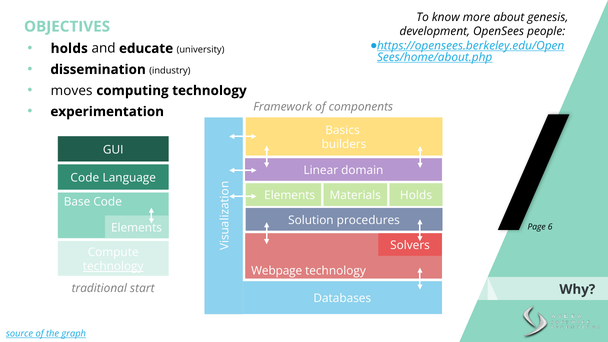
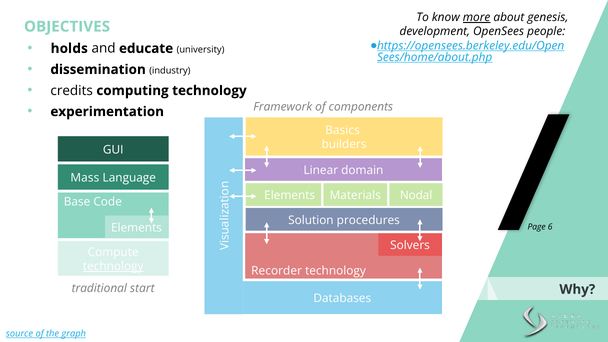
more underline: none -> present (477, 17)
moves: moves -> credits (72, 91)
Code: Code -> Mass (85, 178)
Elements Holds: Holds -> Nodal (416, 195)
Webpage: Webpage -> Recorder (277, 271)
